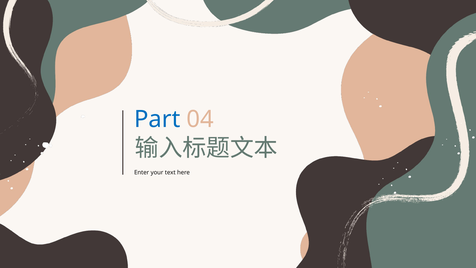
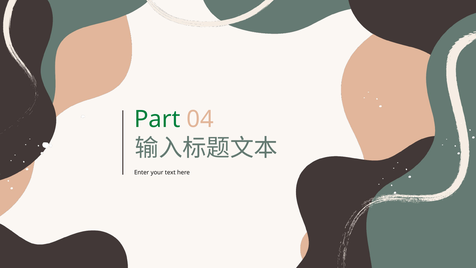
Part colour: blue -> green (157, 119)
